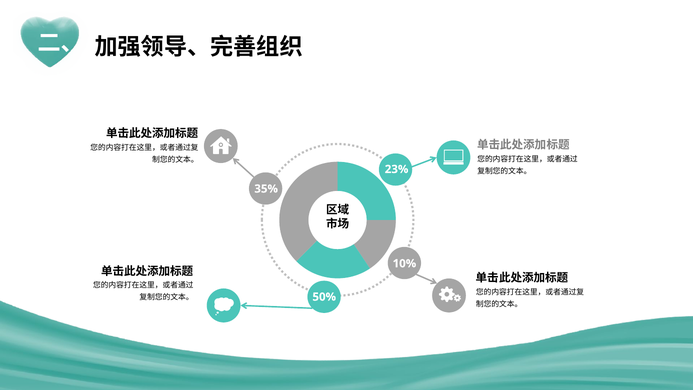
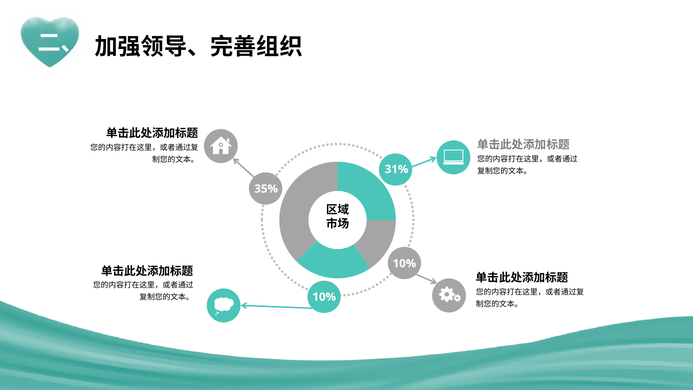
23%: 23% -> 31% (397, 169)
50%: 50% -> 10% (324, 297)
